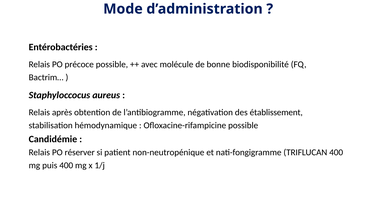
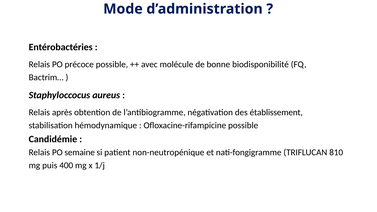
réserver: réserver -> semaine (80, 152)
TRIFLUCAN 400: 400 -> 810 (336, 152)
